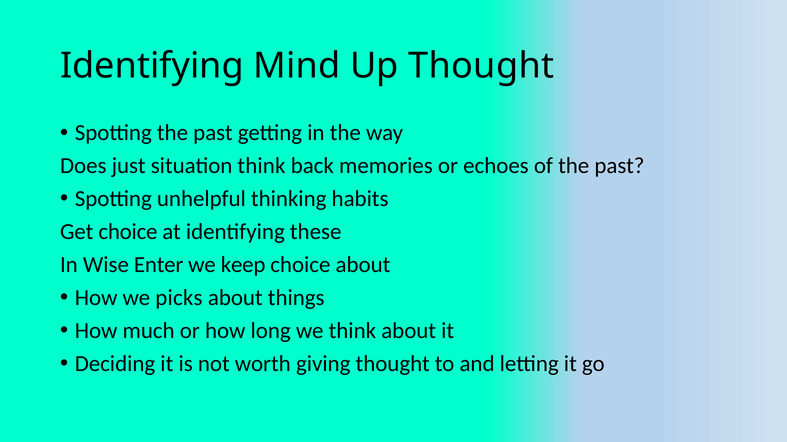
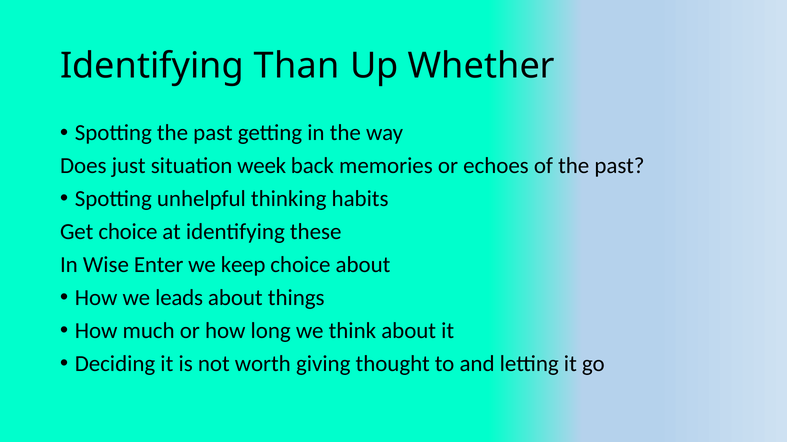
Mind: Mind -> Than (297, 66)
Up Thought: Thought -> Whether (481, 66)
situation think: think -> week (262, 166)
picks: picks -> leads (179, 298)
